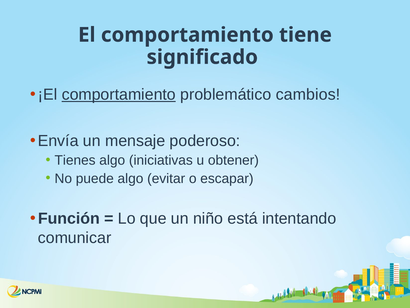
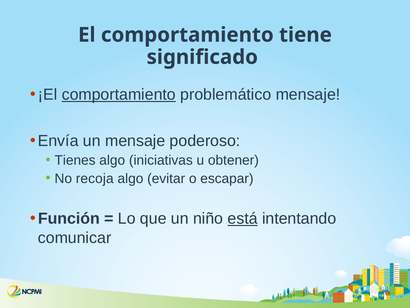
problemático cambios: cambios -> mensaje (308, 95)
puede: puede -> recoja (95, 178)
está underline: none -> present (243, 218)
